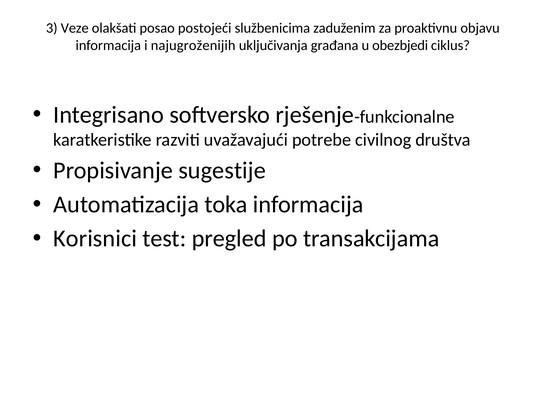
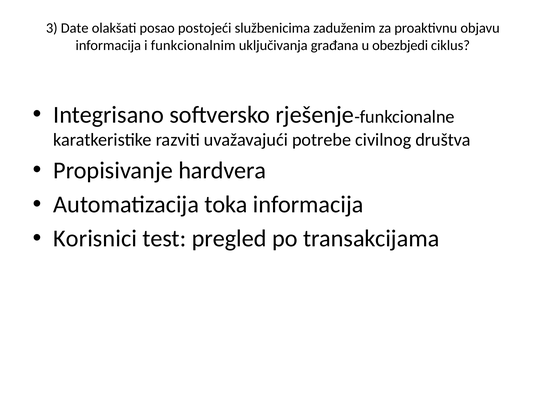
Veze: Veze -> Date (75, 28)
najugroženijih: najugroženijih -> funkcionalnim (193, 45)
sugestije: sugestije -> hardvera (222, 170)
